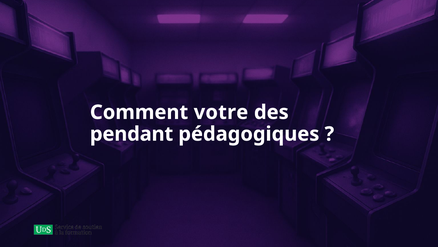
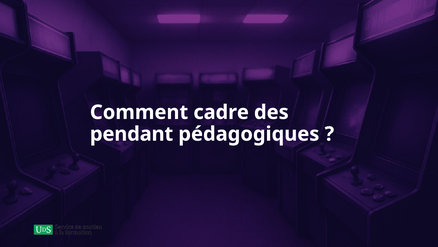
votre: votre -> cadre (221, 112)
